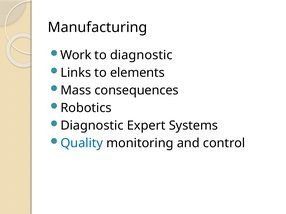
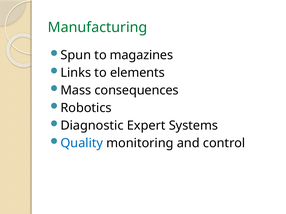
Manufacturing colour: black -> green (98, 27)
Work: Work -> Spun (76, 55)
to diagnostic: diagnostic -> magazines (141, 55)
